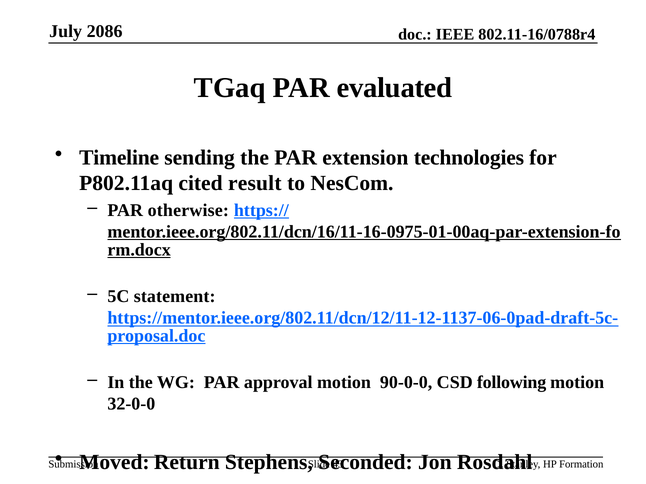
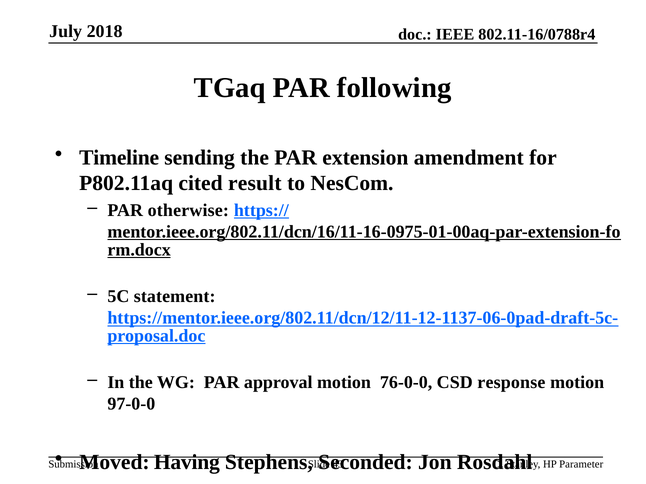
2086: 2086 -> 2018 (105, 31)
evaluated: evaluated -> following (394, 88)
technologies: technologies -> amendment (469, 158)
90-0-0: 90-0-0 -> 76-0-0 (406, 383)
following: following -> response (511, 383)
32-0-0: 32-0-0 -> 97-0-0 (131, 404)
Return: Return -> Having (187, 463)
Formation: Formation -> Parameter (581, 465)
